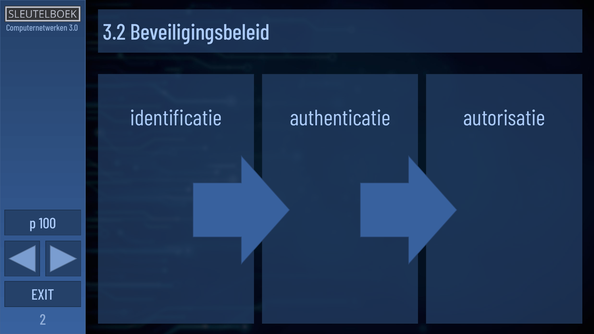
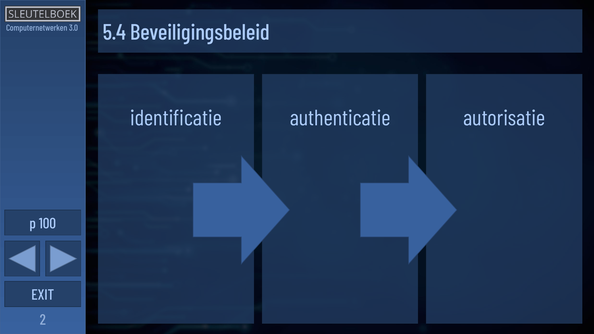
3.2: 3.2 -> 5.4 (114, 33)
